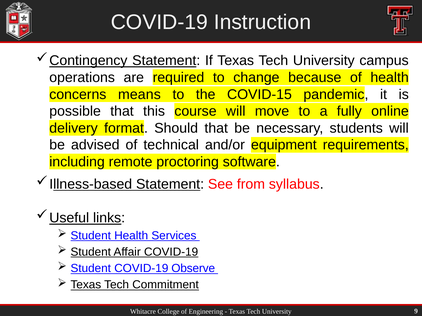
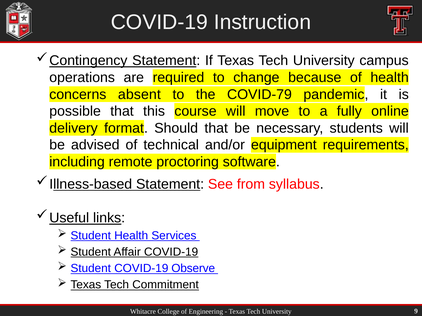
means: means -> absent (139, 95)
COVID-15: COVID-15 -> COVID-79 (259, 95)
